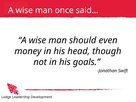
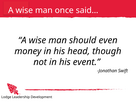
goals: goals -> event (87, 62)
